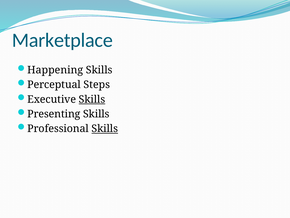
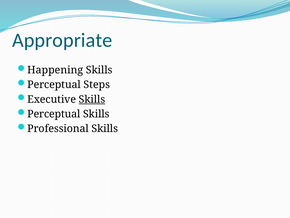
Marketplace: Marketplace -> Appropriate (62, 40)
Presenting: Presenting -> Perceptual (54, 114)
Skills underline: present -> none (105, 128)
